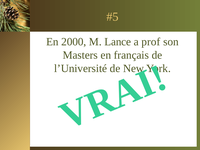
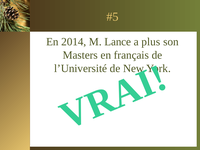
2000: 2000 -> 2014 (74, 42)
prof: prof -> plus (151, 42)
